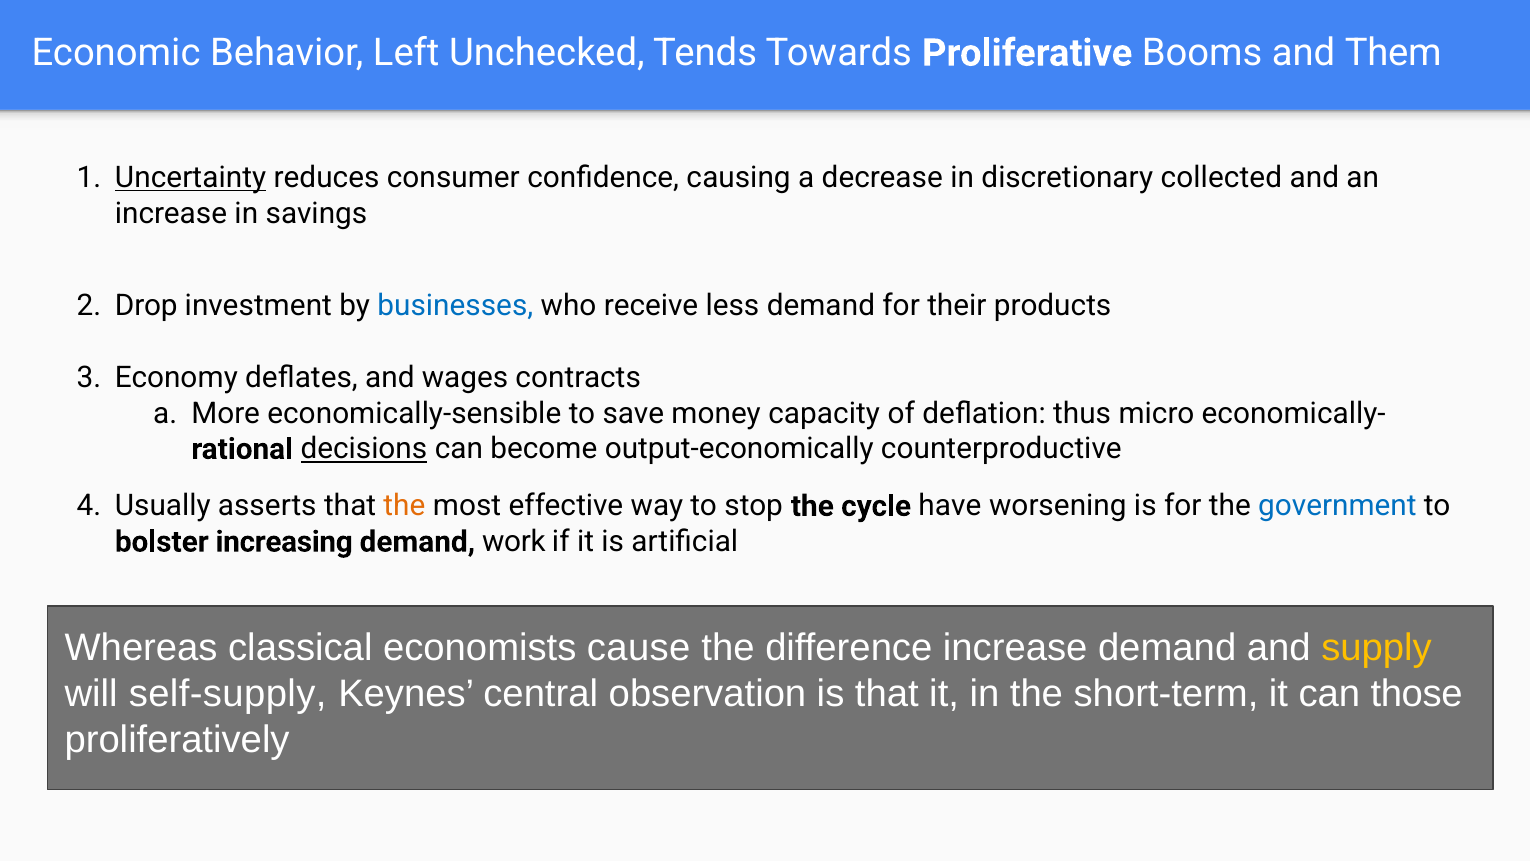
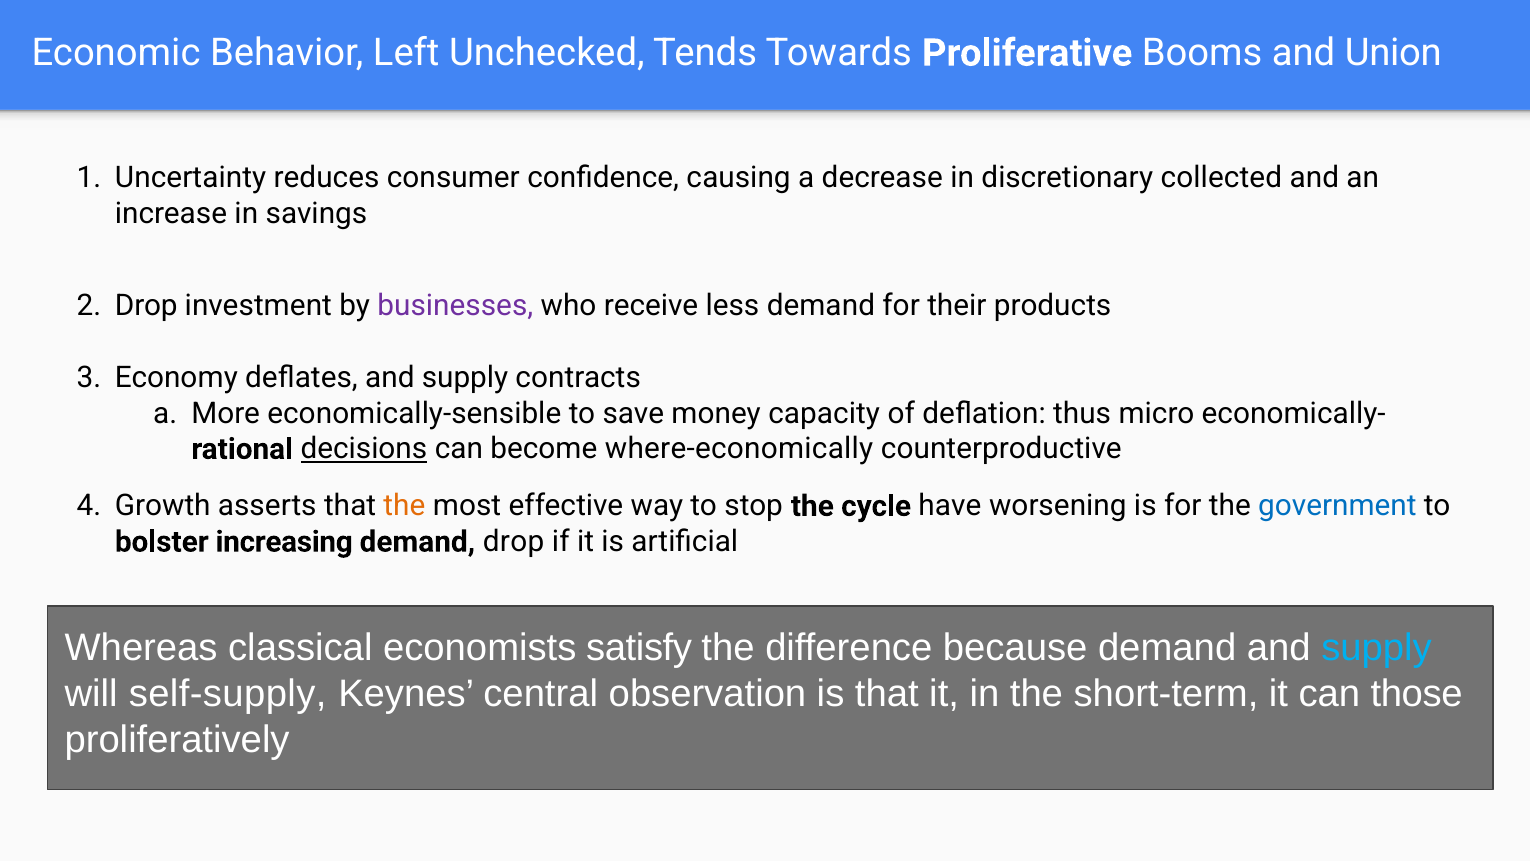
Them: Them -> Union (1393, 53)
Uncertainty underline: present -> none (191, 178)
businesses colour: blue -> purple (455, 306)
deflates and wages: wages -> supply (465, 377)
output-economically: output-economically -> where-economically (739, 449)
Usually: Usually -> Growth (163, 506)
demand work: work -> drop (514, 542)
cause: cause -> satisfy (639, 648)
difference increase: increase -> because (1015, 648)
supply colour: yellow -> light blue (1376, 648)
